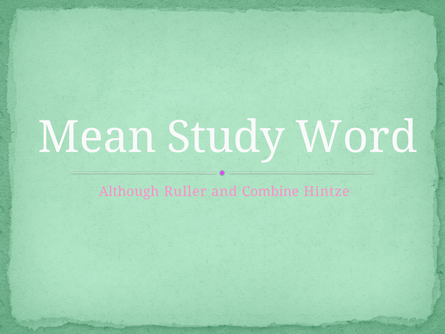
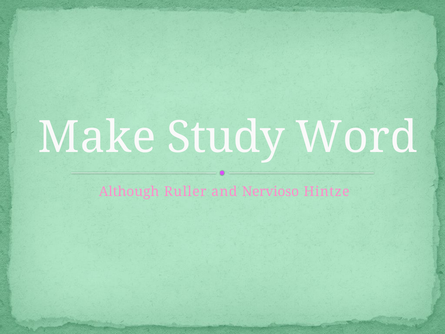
Mean: Mean -> Make (97, 137)
Combine: Combine -> Nervioso (271, 191)
